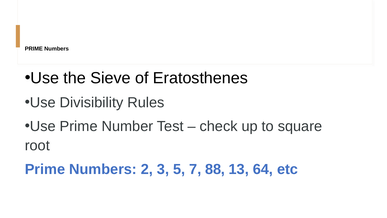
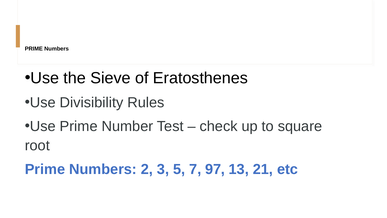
88: 88 -> 97 (215, 169)
64: 64 -> 21 (263, 169)
